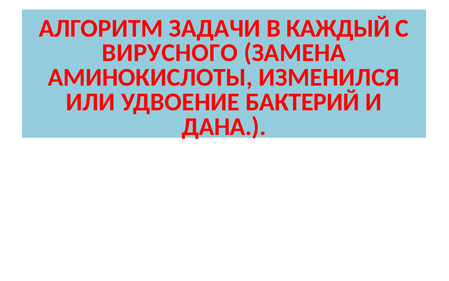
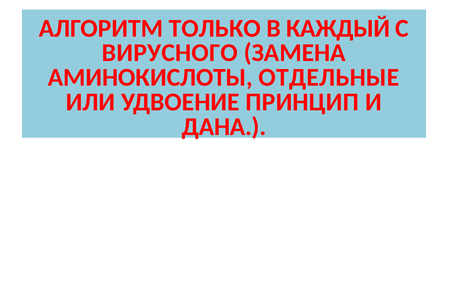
ЗАДАЧИ: ЗАДАЧИ -> ТОЛЬКО (215, 28)
ИЗМЕНИЛСЯ: ИЗМЕНИЛСЯ -> ОТДЕЛЬНЫЕ (329, 77)
БАКТЕРИЙ: БАКТЕРИЙ -> ПРИНЦИП (302, 102)
